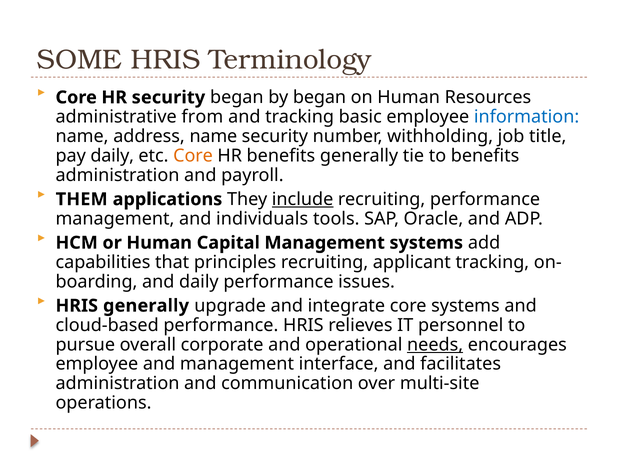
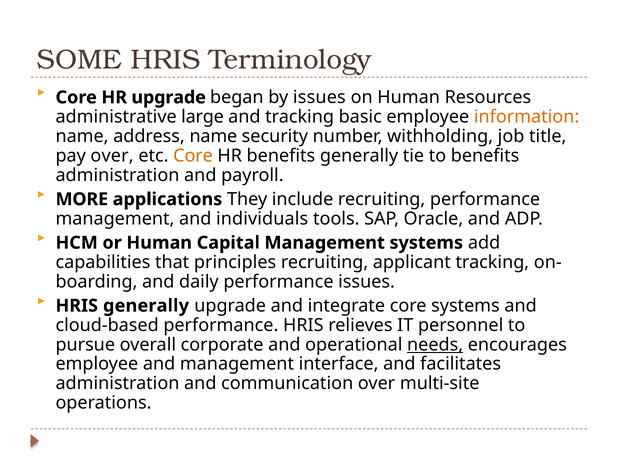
HR security: security -> upgrade (169, 98)
by began: began -> issues (319, 98)
from: from -> large (203, 117)
information colour: blue -> orange (527, 117)
pay daily: daily -> over (112, 156)
THEM: THEM -> MORE (82, 199)
include underline: present -> none (303, 199)
